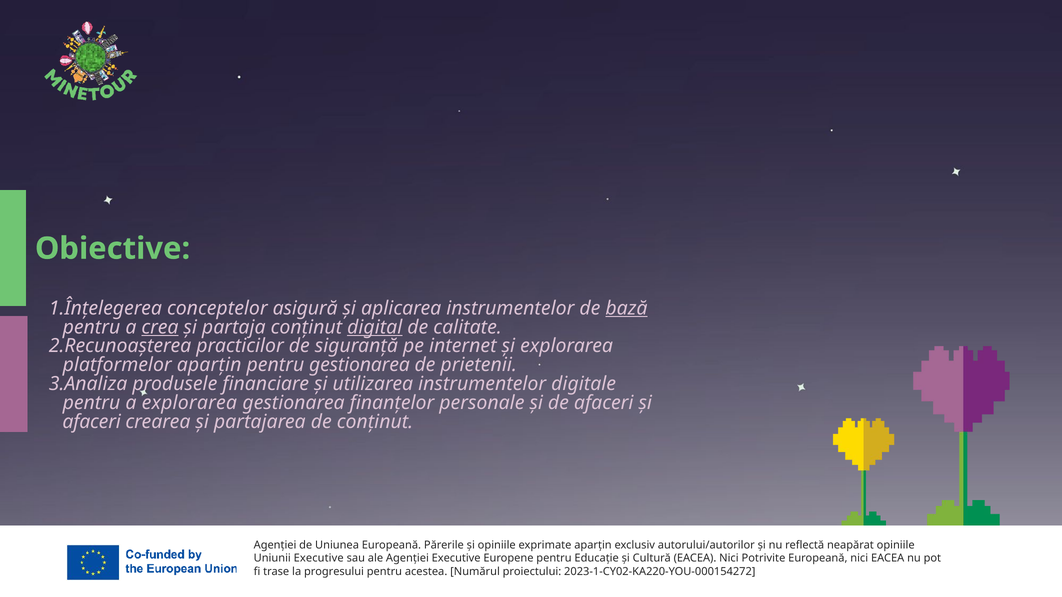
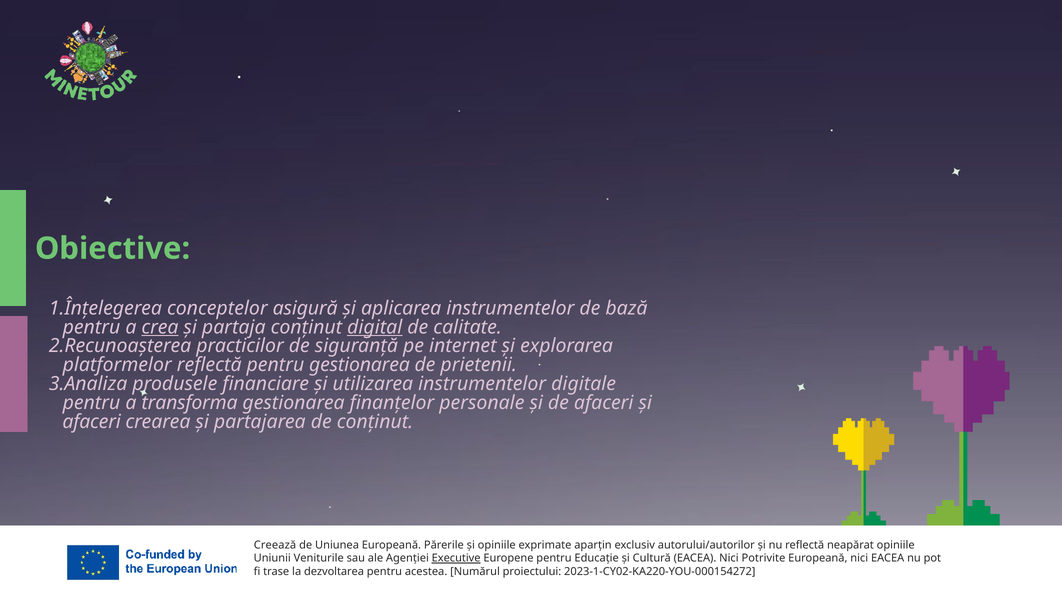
bază underline: present -> none (626, 308)
platformelor aparțin: aparțin -> reflectă (209, 365)
a explorarea: explorarea -> transforma (190, 403)
Agenției: Agenției -> Creează (275, 545)
Uniunii Executive: Executive -> Veniturile (319, 559)
Executive underline: none -> present (456, 559)
progresului: progresului -> dezvoltarea (334, 572)
